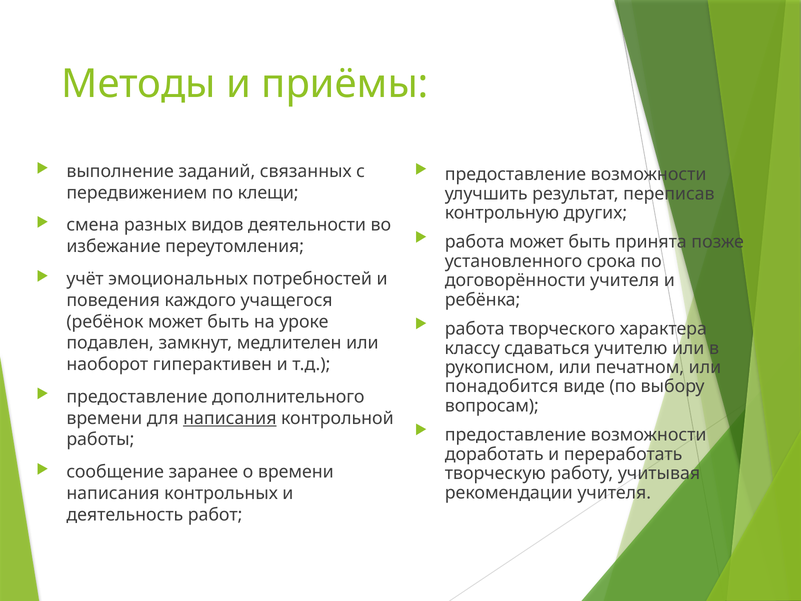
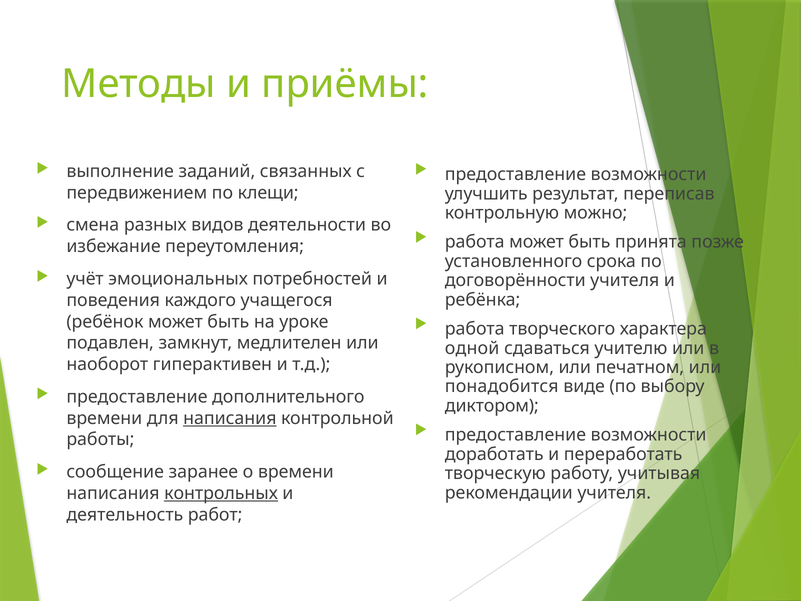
других: других -> можно (595, 213)
классу: классу -> одной (472, 348)
вопросам: вопросам -> диктором (492, 406)
контрольных underline: none -> present (221, 493)
